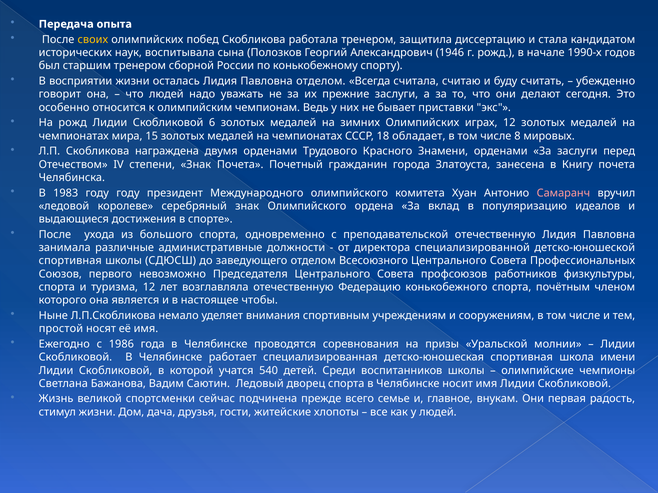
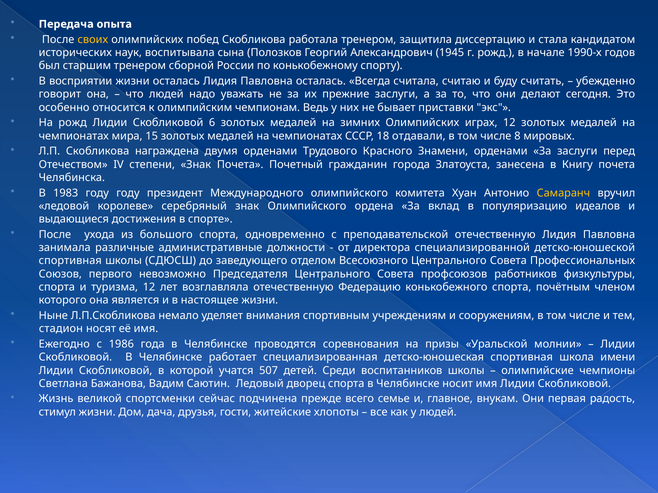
1946: 1946 -> 1945 (450, 53)
Павловна отделом: отделом -> осталась (321, 81)
обладает: обладает -> отдавали (419, 136)
Самаранч colour: pink -> yellow (563, 193)
настоящее чтобы: чтобы -> жизни (260, 301)
простой: простой -> стадион (61, 329)
540: 540 -> 507 (269, 371)
